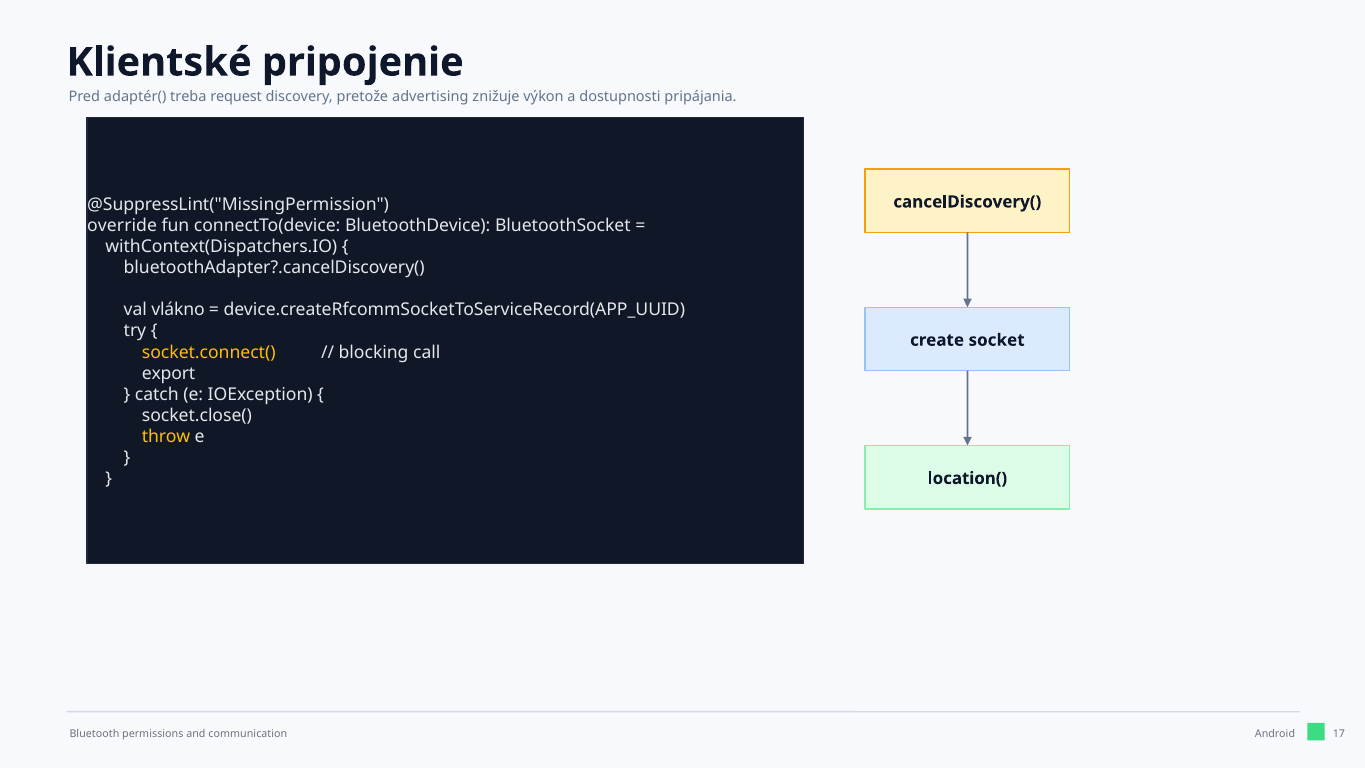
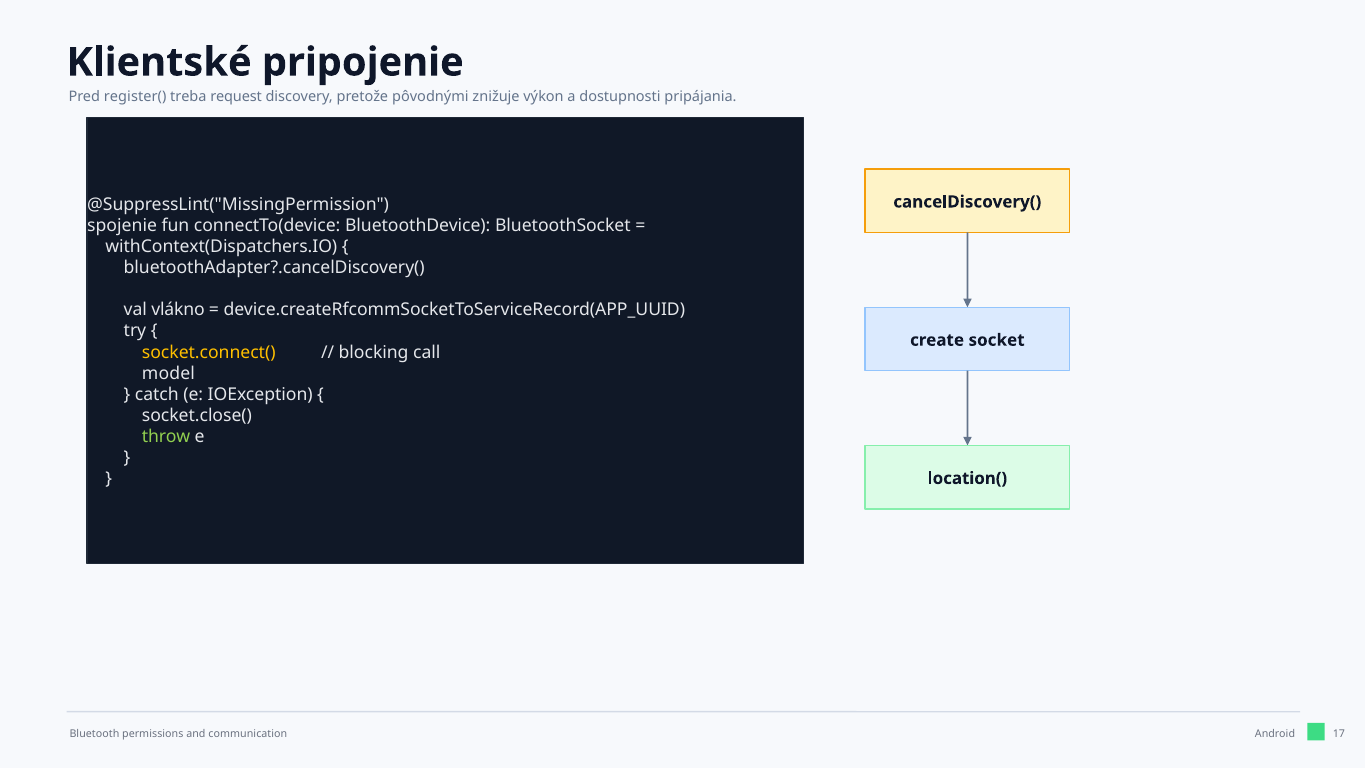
adaptér(: adaptér( -> register( (135, 97)
advertising: advertising -> pôvodnými (430, 97)
override: override -> spojenie (122, 226)
export: export -> model (168, 373)
throw colour: yellow -> light green (166, 436)
